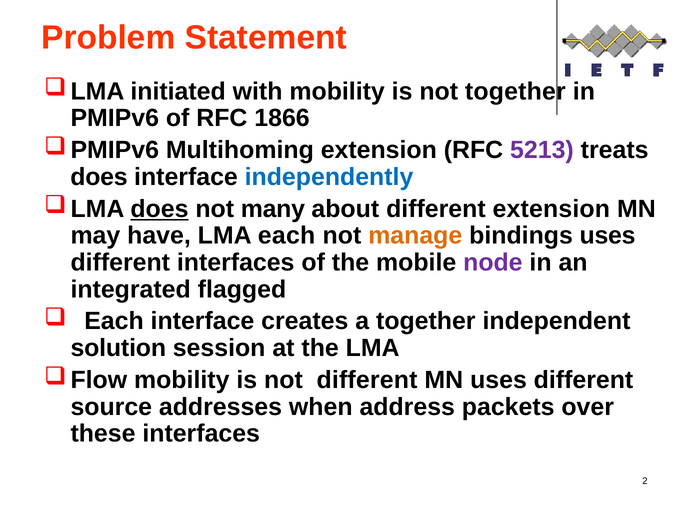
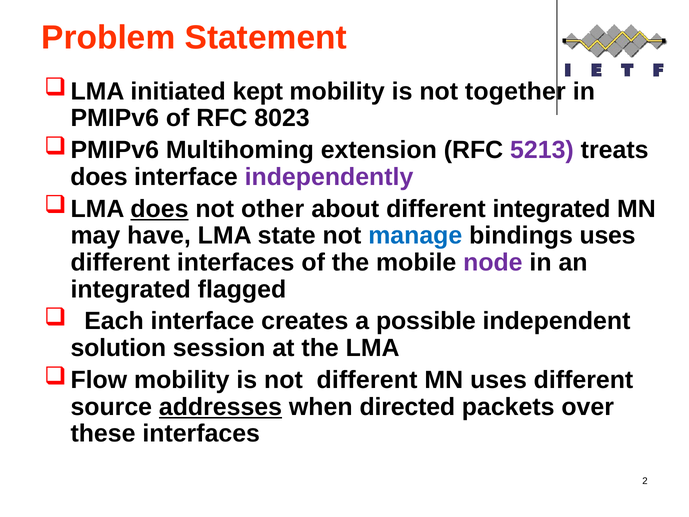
with: with -> kept (258, 91)
1866: 1866 -> 8023 (282, 118)
independently colour: blue -> purple (329, 177)
many: many -> other (273, 209)
different extension: extension -> integrated (552, 209)
LMA each: each -> state (287, 236)
manage colour: orange -> blue (415, 236)
a together: together -> possible (426, 321)
addresses underline: none -> present (220, 407)
address: address -> directed (407, 407)
